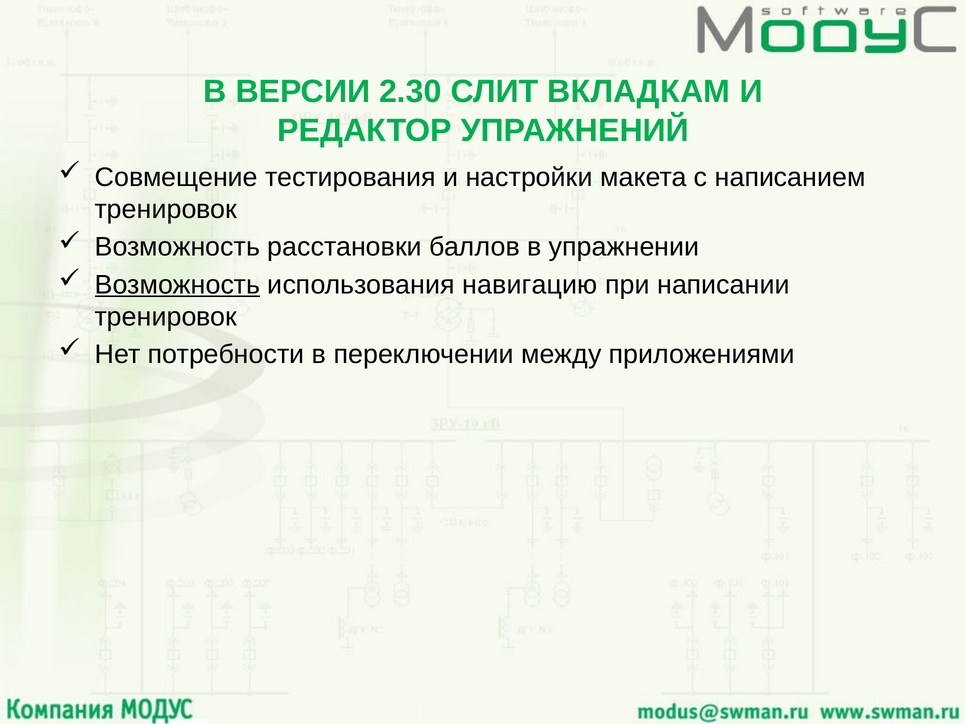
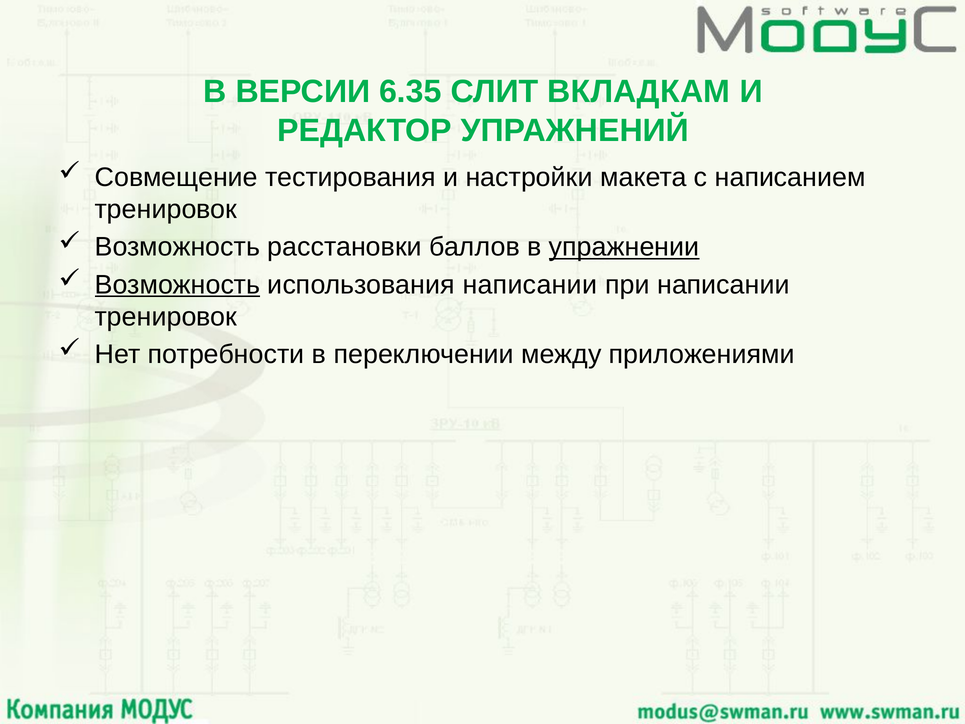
2.30: 2.30 -> 6.35 (410, 92)
упражнении underline: none -> present (624, 247)
использования навигацию: навигацию -> написании (530, 285)
